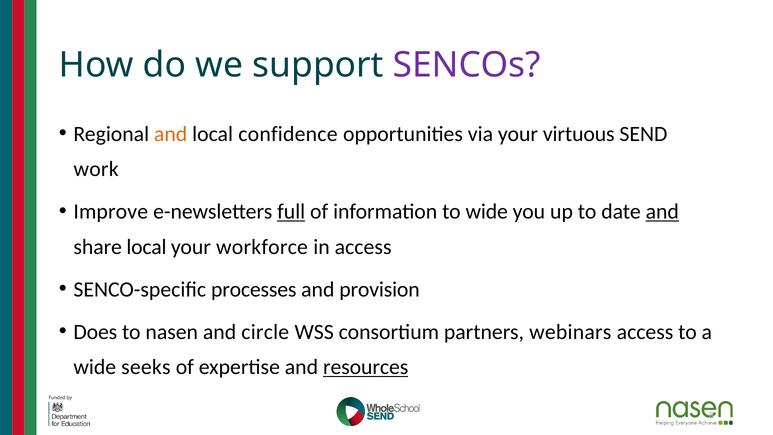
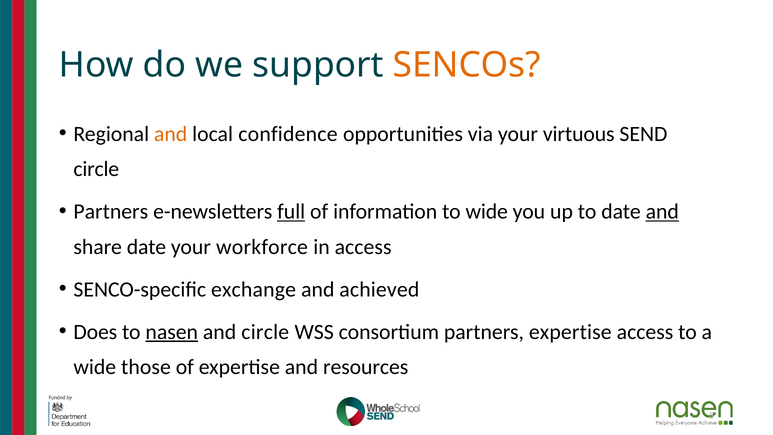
SENCOs colour: purple -> orange (467, 65)
work: work -> circle (96, 169)
Improve: Improve -> Partners (111, 212)
share local: local -> date (146, 247)
processes: processes -> exchange (254, 289)
provision: provision -> achieved (379, 289)
nasen underline: none -> present (172, 332)
partners webinars: webinars -> expertise (570, 332)
seeks: seeks -> those (146, 367)
resources underline: present -> none (366, 367)
